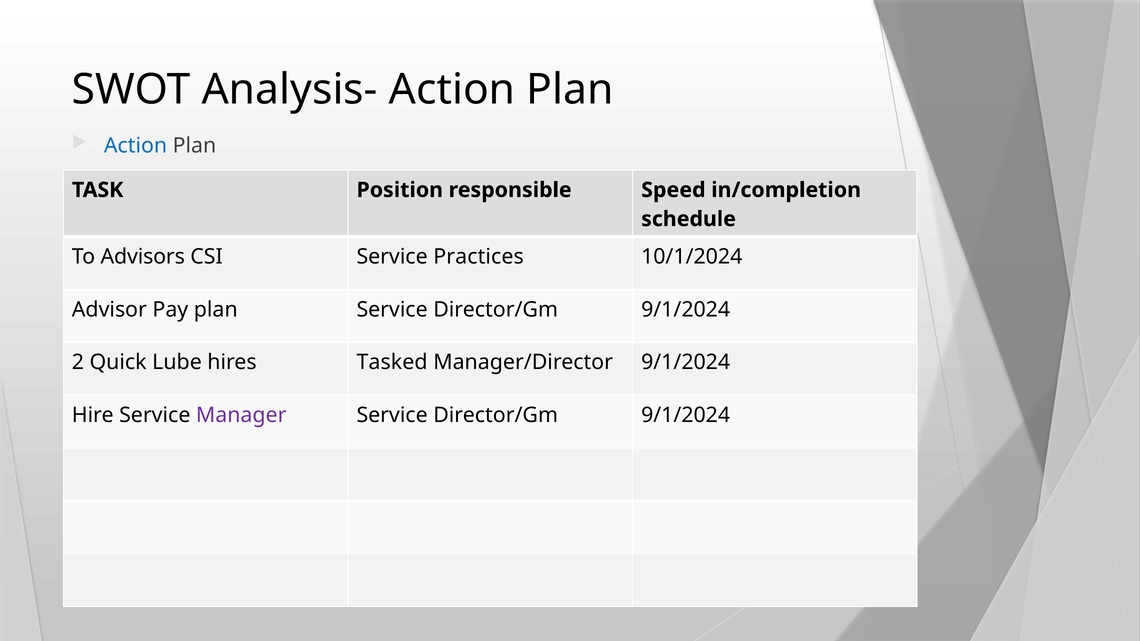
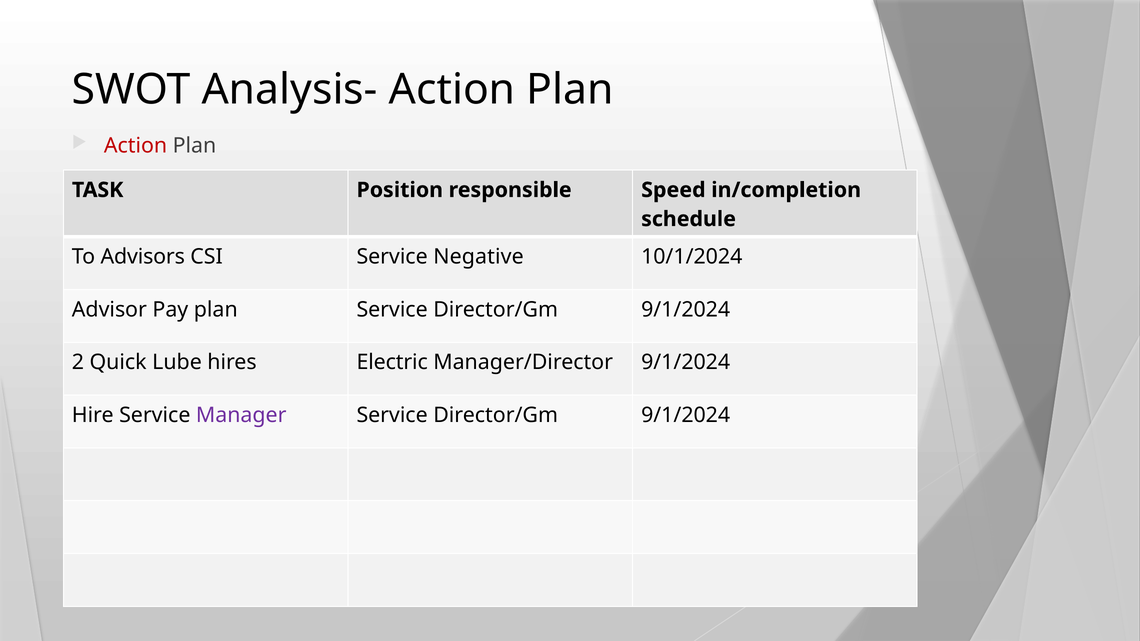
Action colour: blue -> red (136, 146)
Practices: Practices -> Negative (479, 257)
Tasked: Tasked -> Electric (392, 362)
